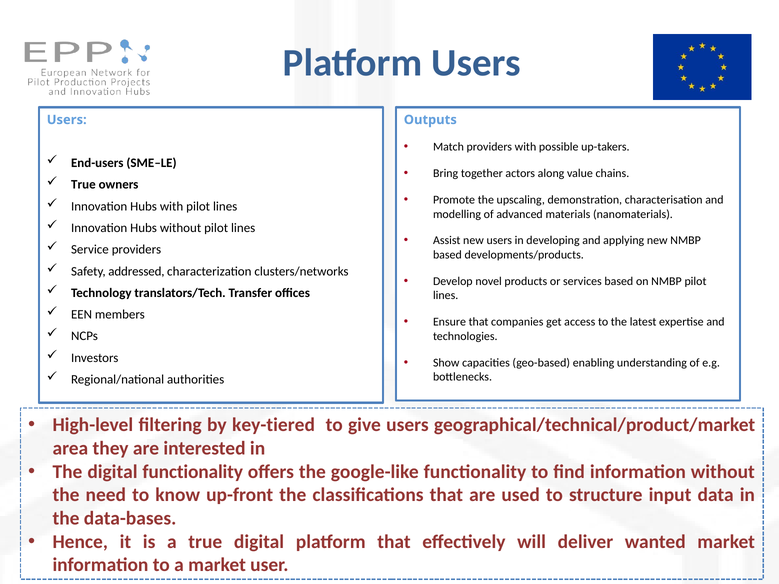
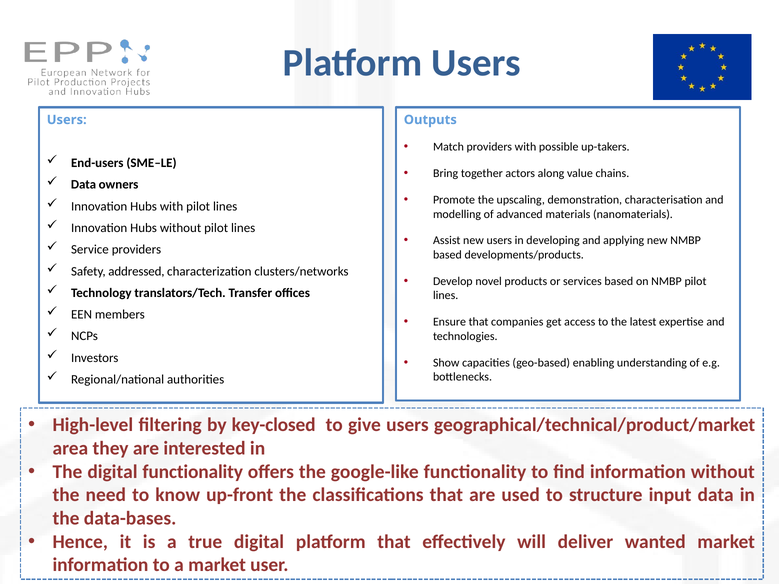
True: True -> Data (84, 185)
key-tiered: key-tiered -> key-closed (274, 425)
